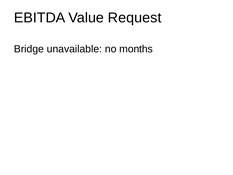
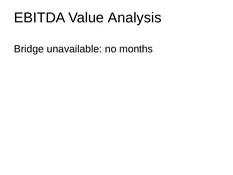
Request: Request -> Analysis (135, 18)
